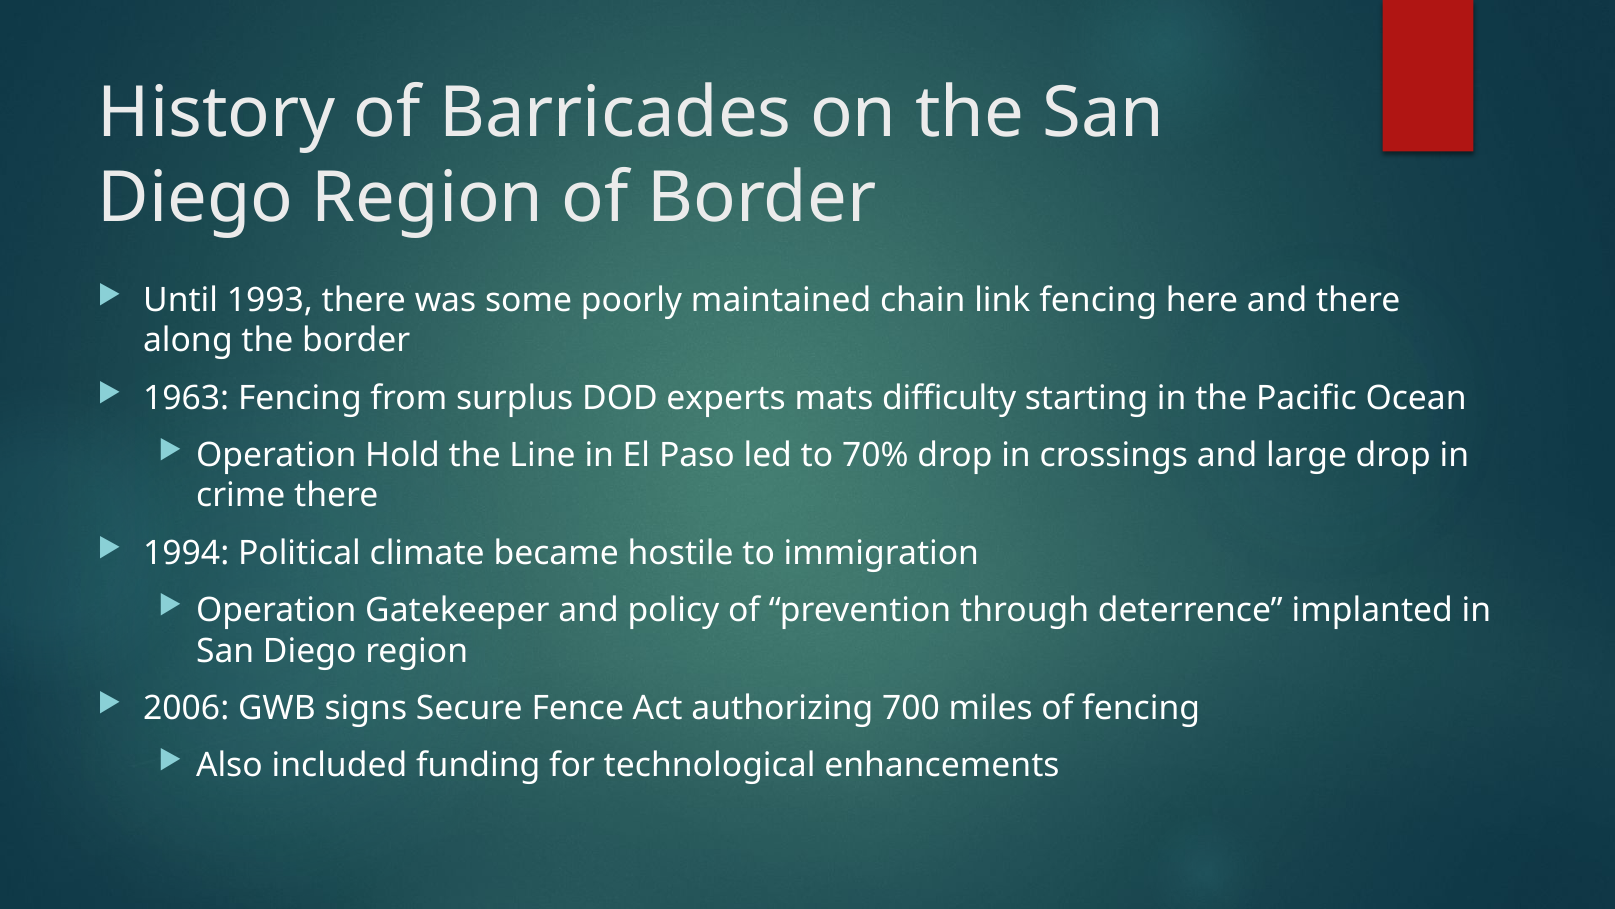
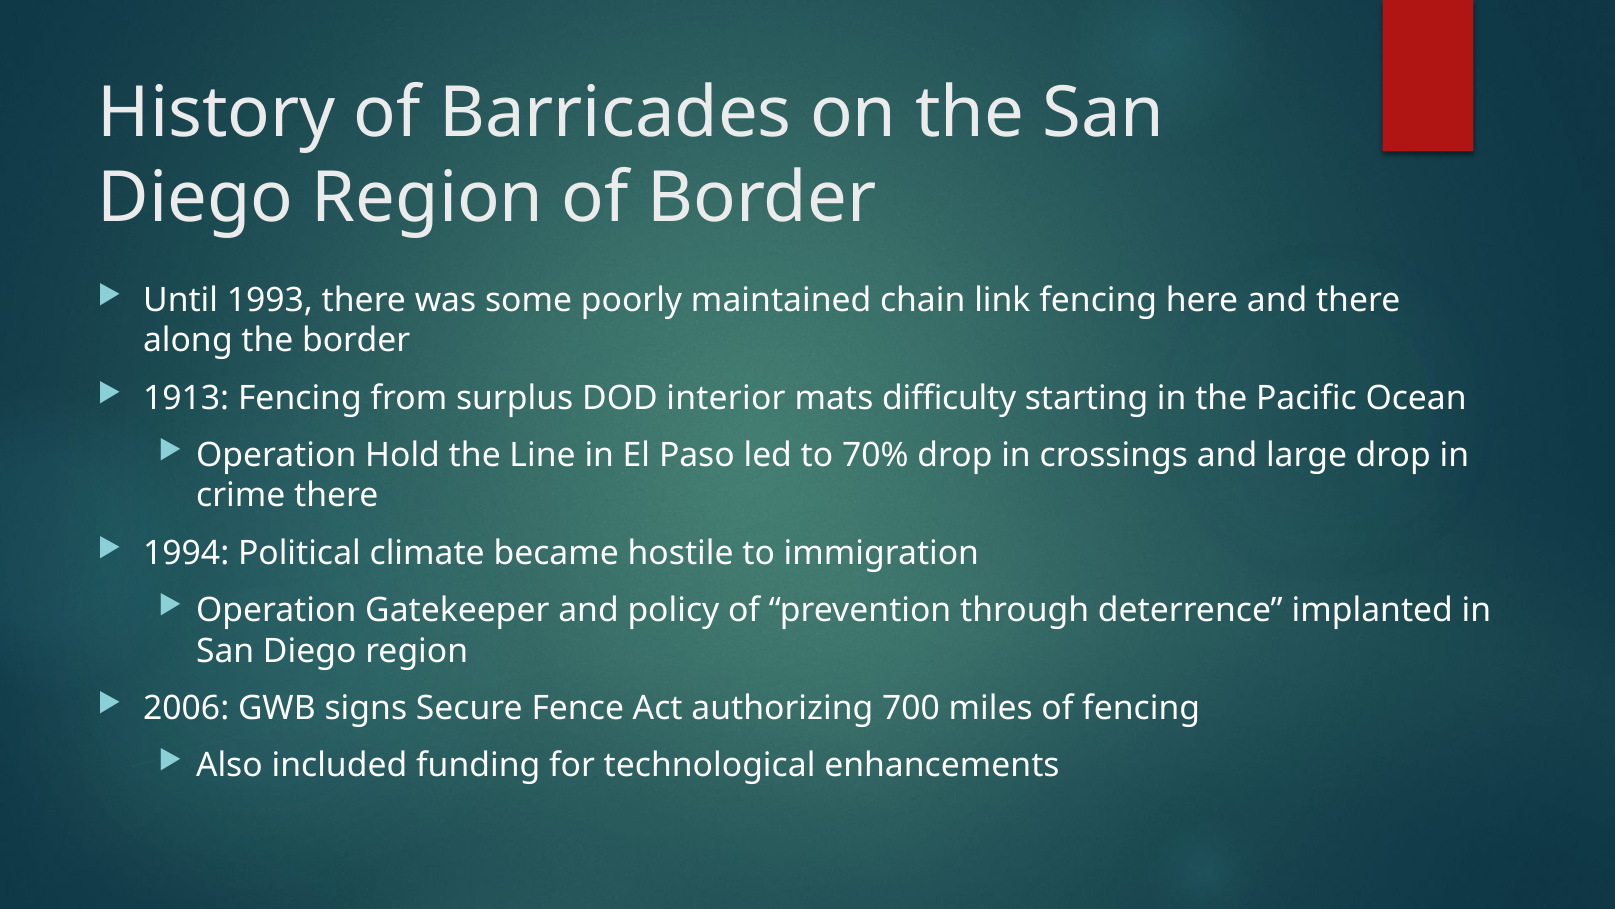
1963: 1963 -> 1913 (186, 398)
experts: experts -> interior (726, 398)
